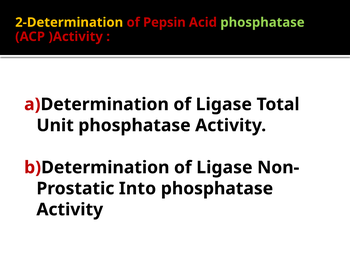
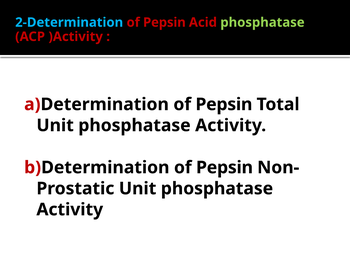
2-Determination colour: yellow -> light blue (69, 22)
a)Determination of Ligase: Ligase -> Pepsin (224, 104)
b)Determination of Ligase: Ligase -> Pepsin (225, 167)
Into: Into -> Unit (138, 188)
